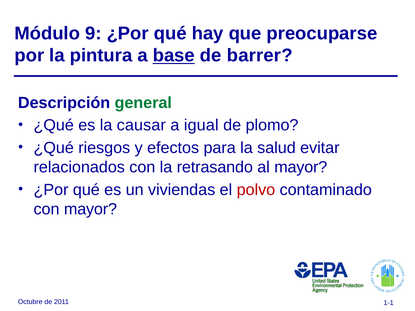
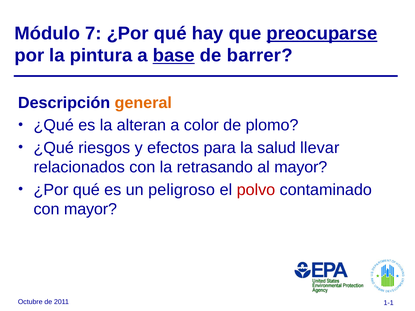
9: 9 -> 7 (93, 33)
preocuparse underline: none -> present (322, 33)
general colour: green -> orange (143, 103)
causar: causar -> alteran (141, 125)
igual: igual -> color (201, 125)
evitar: evitar -> llevar (320, 148)
viviendas: viviendas -> peligroso (182, 190)
